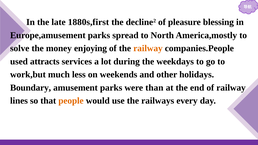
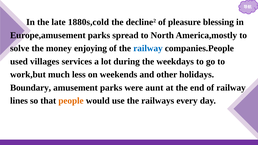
1880s,first: 1880s,first -> 1880s,cold (88, 22)
railway colour: orange -> blue (148, 48)
attracts: attracts -> villages (45, 61)
than: than -> aunt (154, 88)
